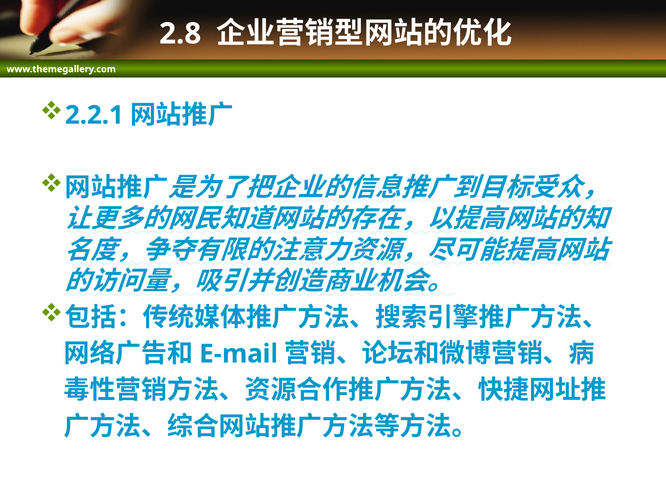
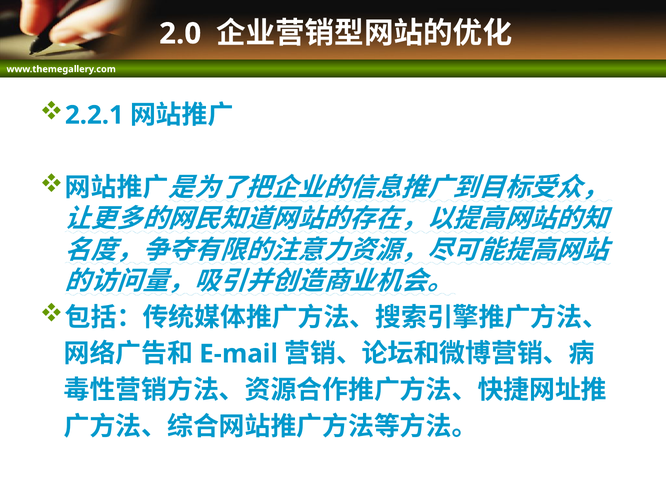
2.8: 2.8 -> 2.0 (180, 34)
